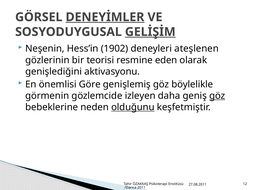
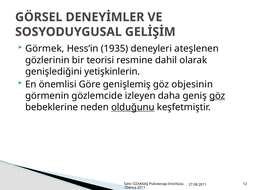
DENEYİMLER underline: present -> none (105, 17)
GELİŞİM underline: present -> none (150, 32)
Neşenin: Neşenin -> Görmek (45, 49)
1902: 1902 -> 1935 (115, 49)
eden: eden -> dahil (166, 60)
aktivasyonu: aktivasyonu -> yetişkinlerin (112, 71)
böylelikle: böylelikle -> objesinin (192, 84)
